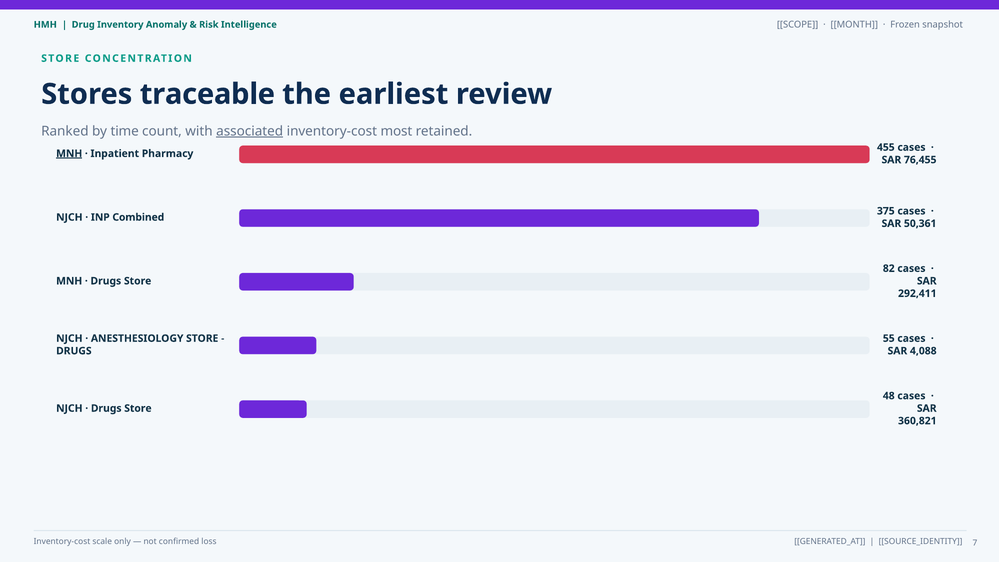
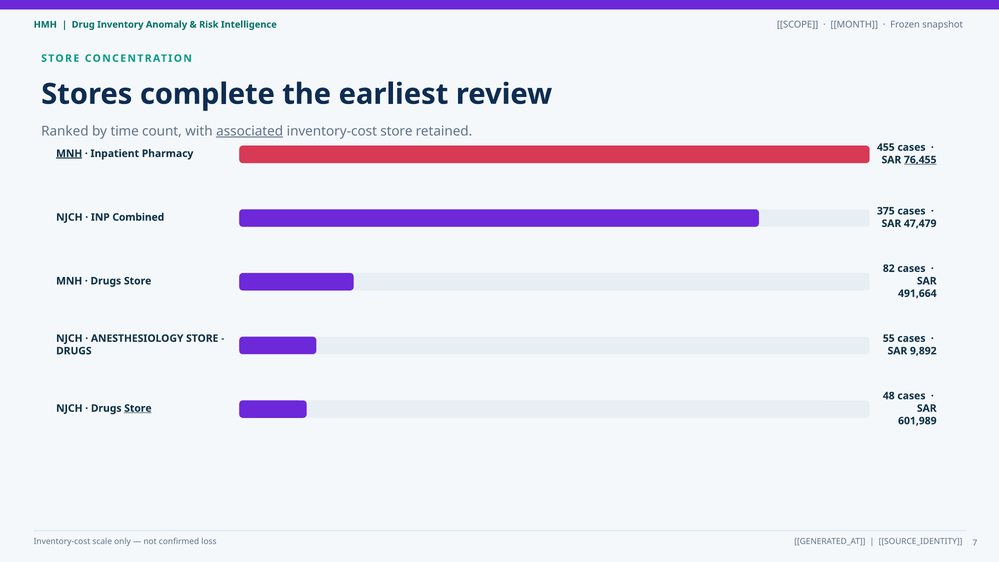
traceable: traceable -> complete (207, 94)
inventory-cost most: most -> store (396, 131)
76,455 underline: none -> present (920, 160)
50,361: 50,361 -> 47,479 (920, 223)
292,411: 292,411 -> 491,664 (917, 293)
4,088: 4,088 -> 9,892 (923, 351)
Store underline: none -> present (138, 408)
360,821: 360,821 -> 601,989 (917, 421)
